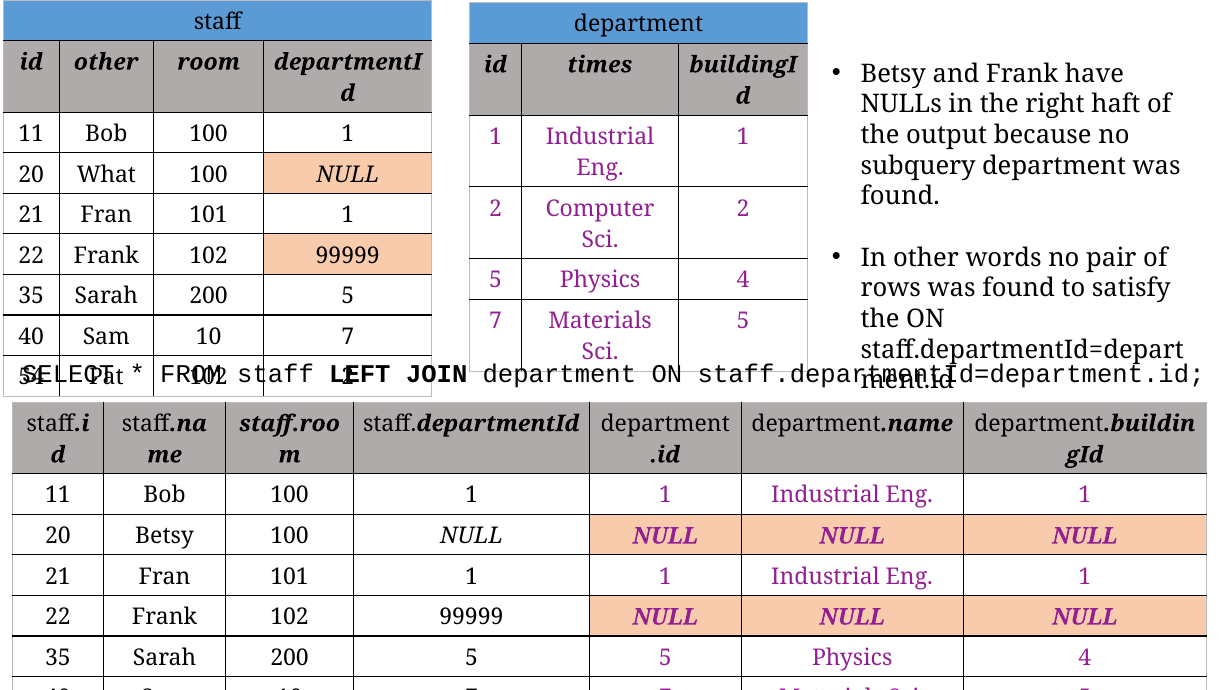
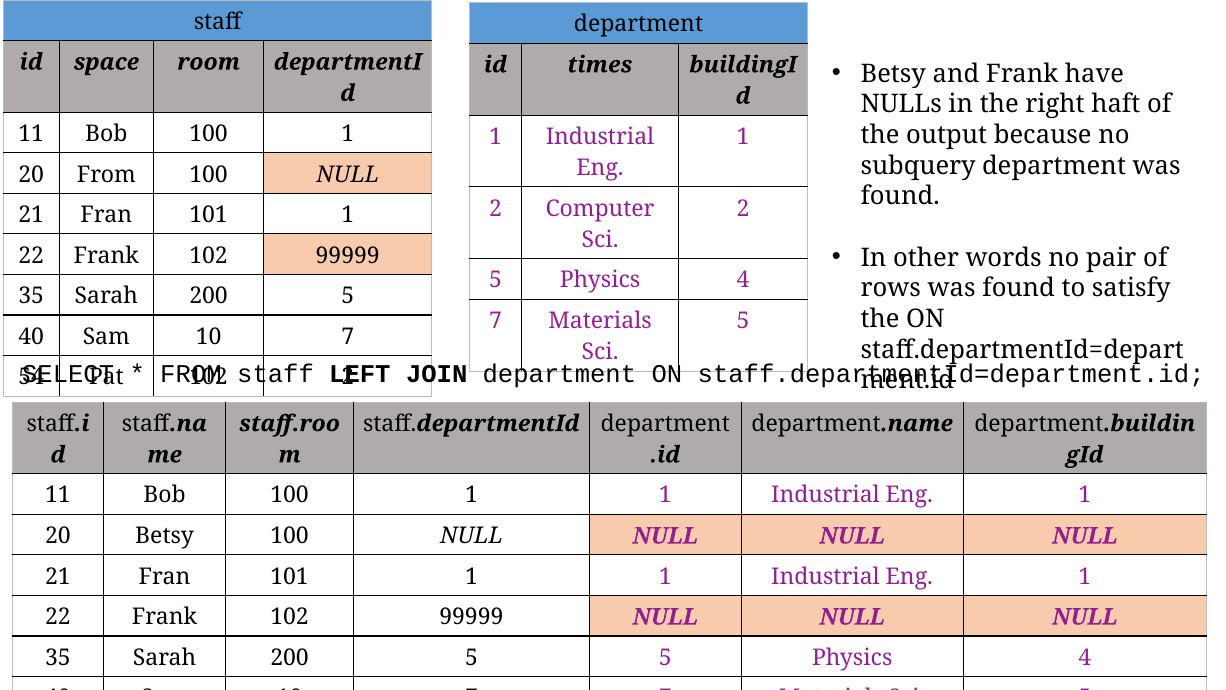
id other: other -> space (106, 62)
20 What: What -> From (106, 174)
